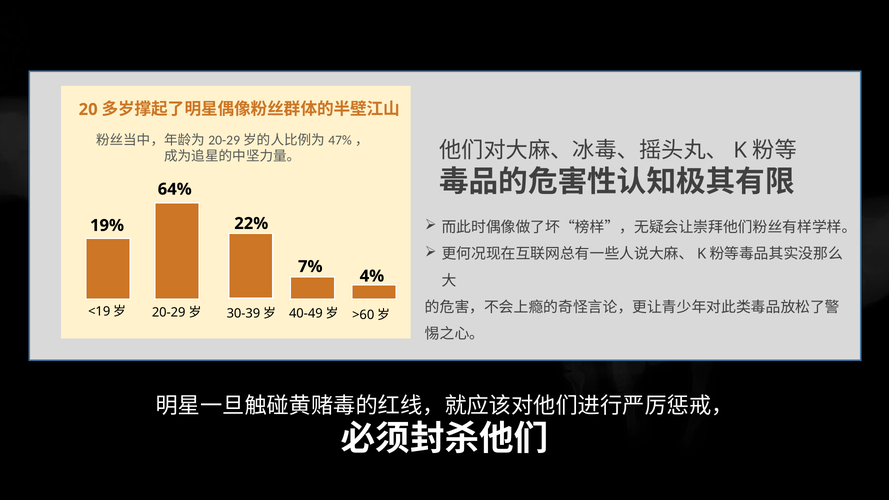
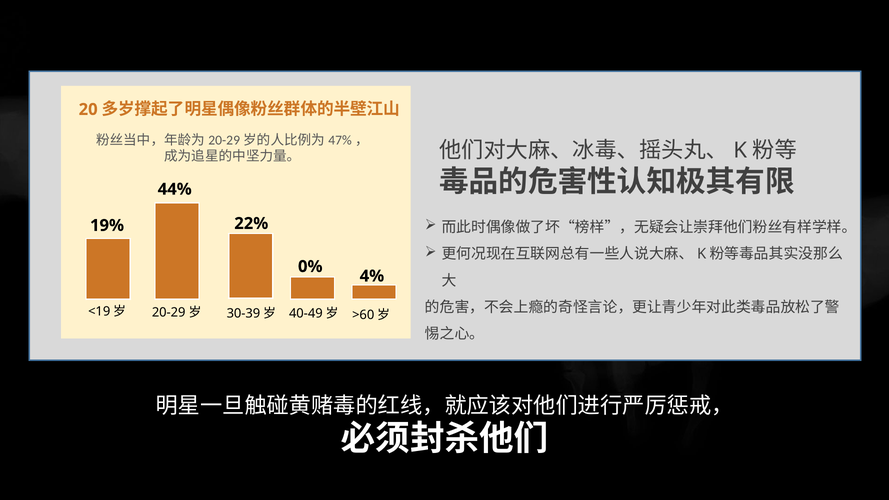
64%: 64% -> 44% (175, 189)
7%: 7% -> 0% (310, 267)
